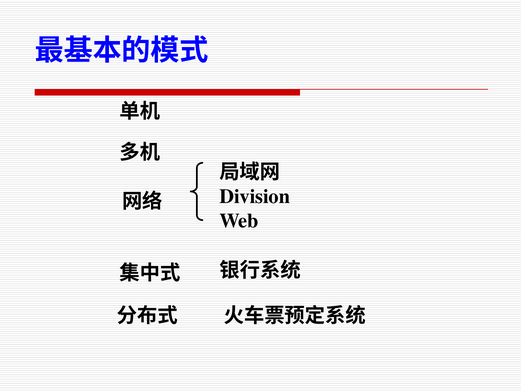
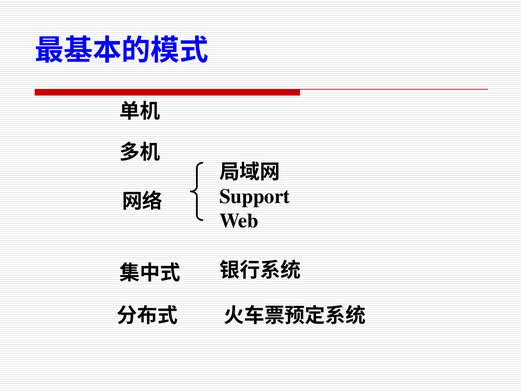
Division: Division -> Support (255, 196)
